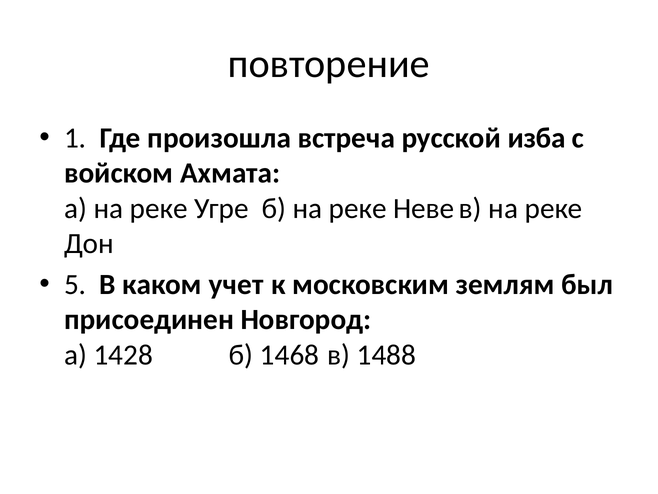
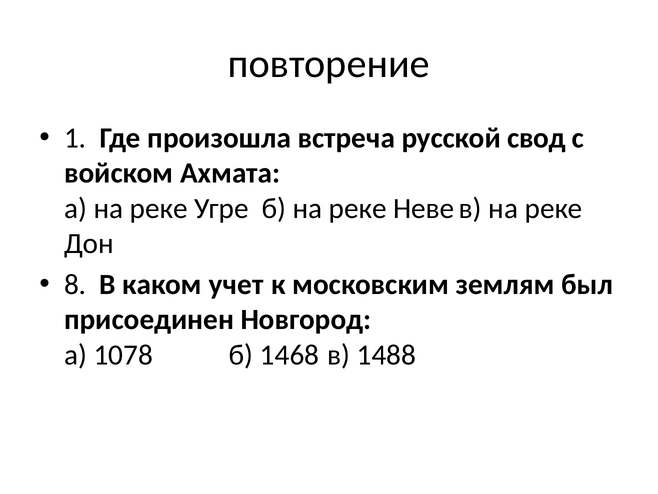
изба: изба -> свод (537, 138)
5: 5 -> 8 (75, 284)
1428: 1428 -> 1078 (123, 355)
